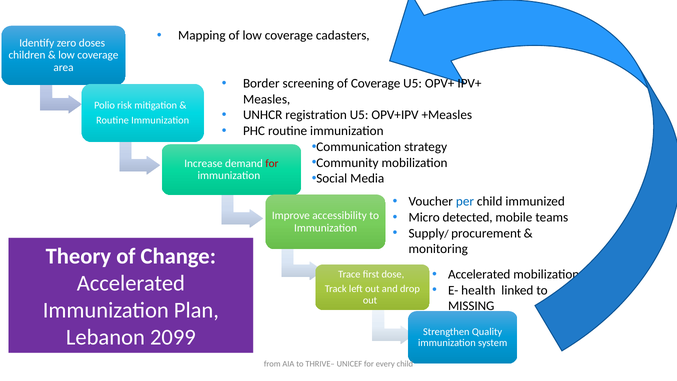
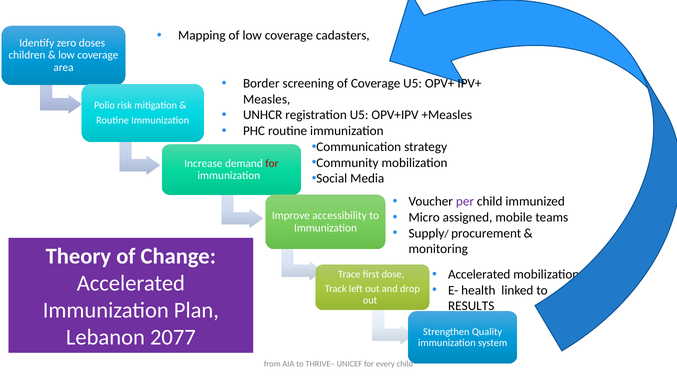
per colour: blue -> purple (465, 202)
detected: detected -> assigned (468, 217)
MISSING: MISSING -> RESULTS (471, 306)
2099: 2099 -> 2077 (173, 337)
